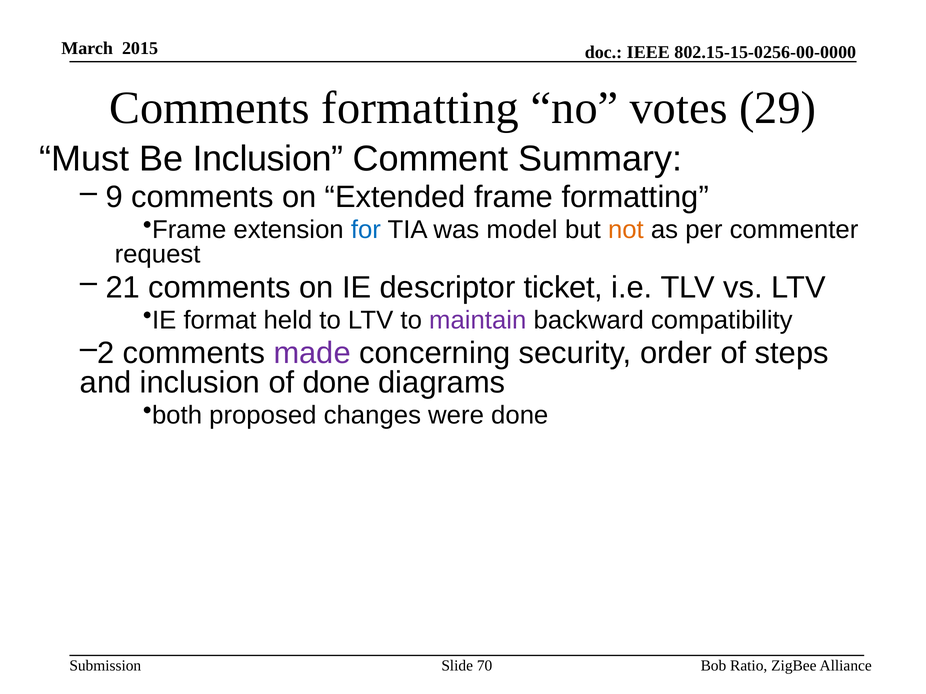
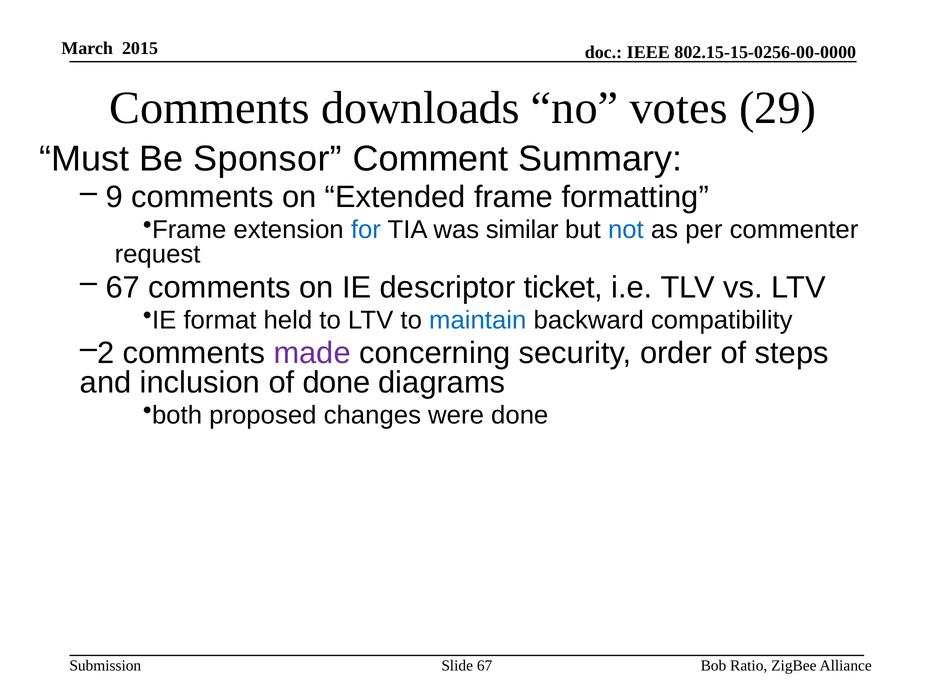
Comments formatting: formatting -> downloads (421, 108)
Be Inclusion: Inclusion -> Sponsor (268, 159)
model: model -> similar (522, 230)
not colour: orange -> blue (626, 230)
21: 21 -> 67 (123, 288)
maintain colour: purple -> blue (478, 320)
Slide 70: 70 -> 67 (485, 666)
